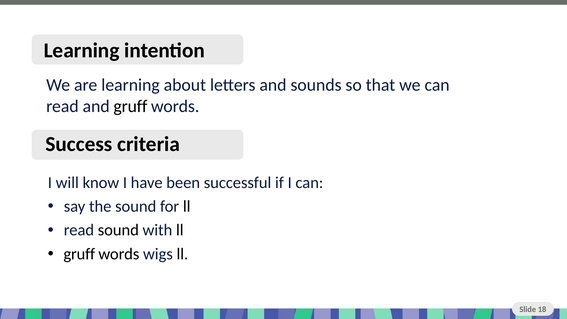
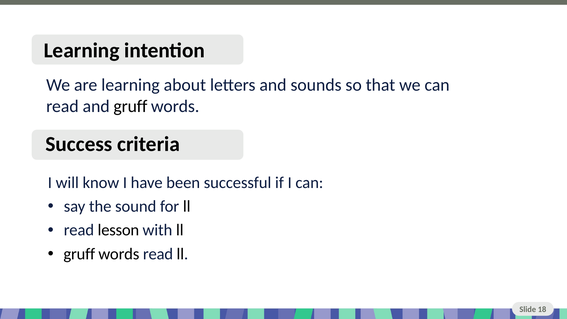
read sound: sound -> lesson (118, 230)
words wigs: wigs -> read (158, 254)
